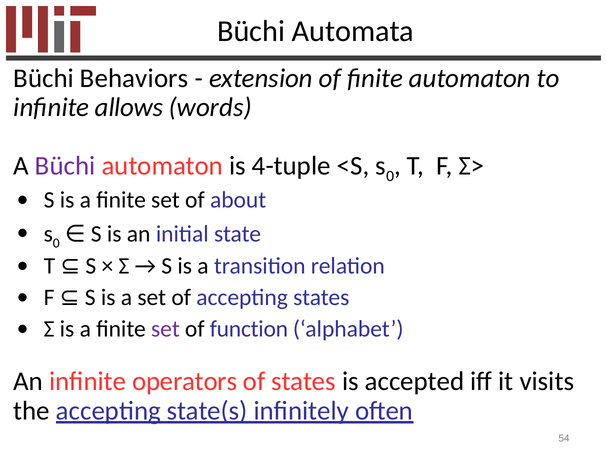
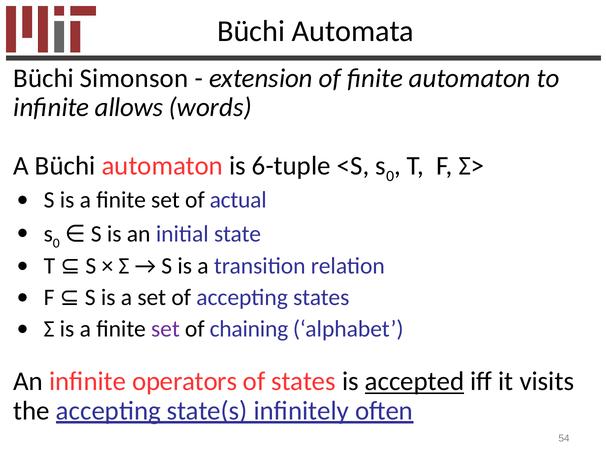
Behaviors: Behaviors -> Simonson (134, 78)
Büchi colour: purple -> black (65, 166)
4-tuple: 4-tuple -> 6-tuple (291, 166)
about: about -> actual (238, 200)
function: function -> chaining (249, 329)
accepted underline: none -> present (415, 381)
